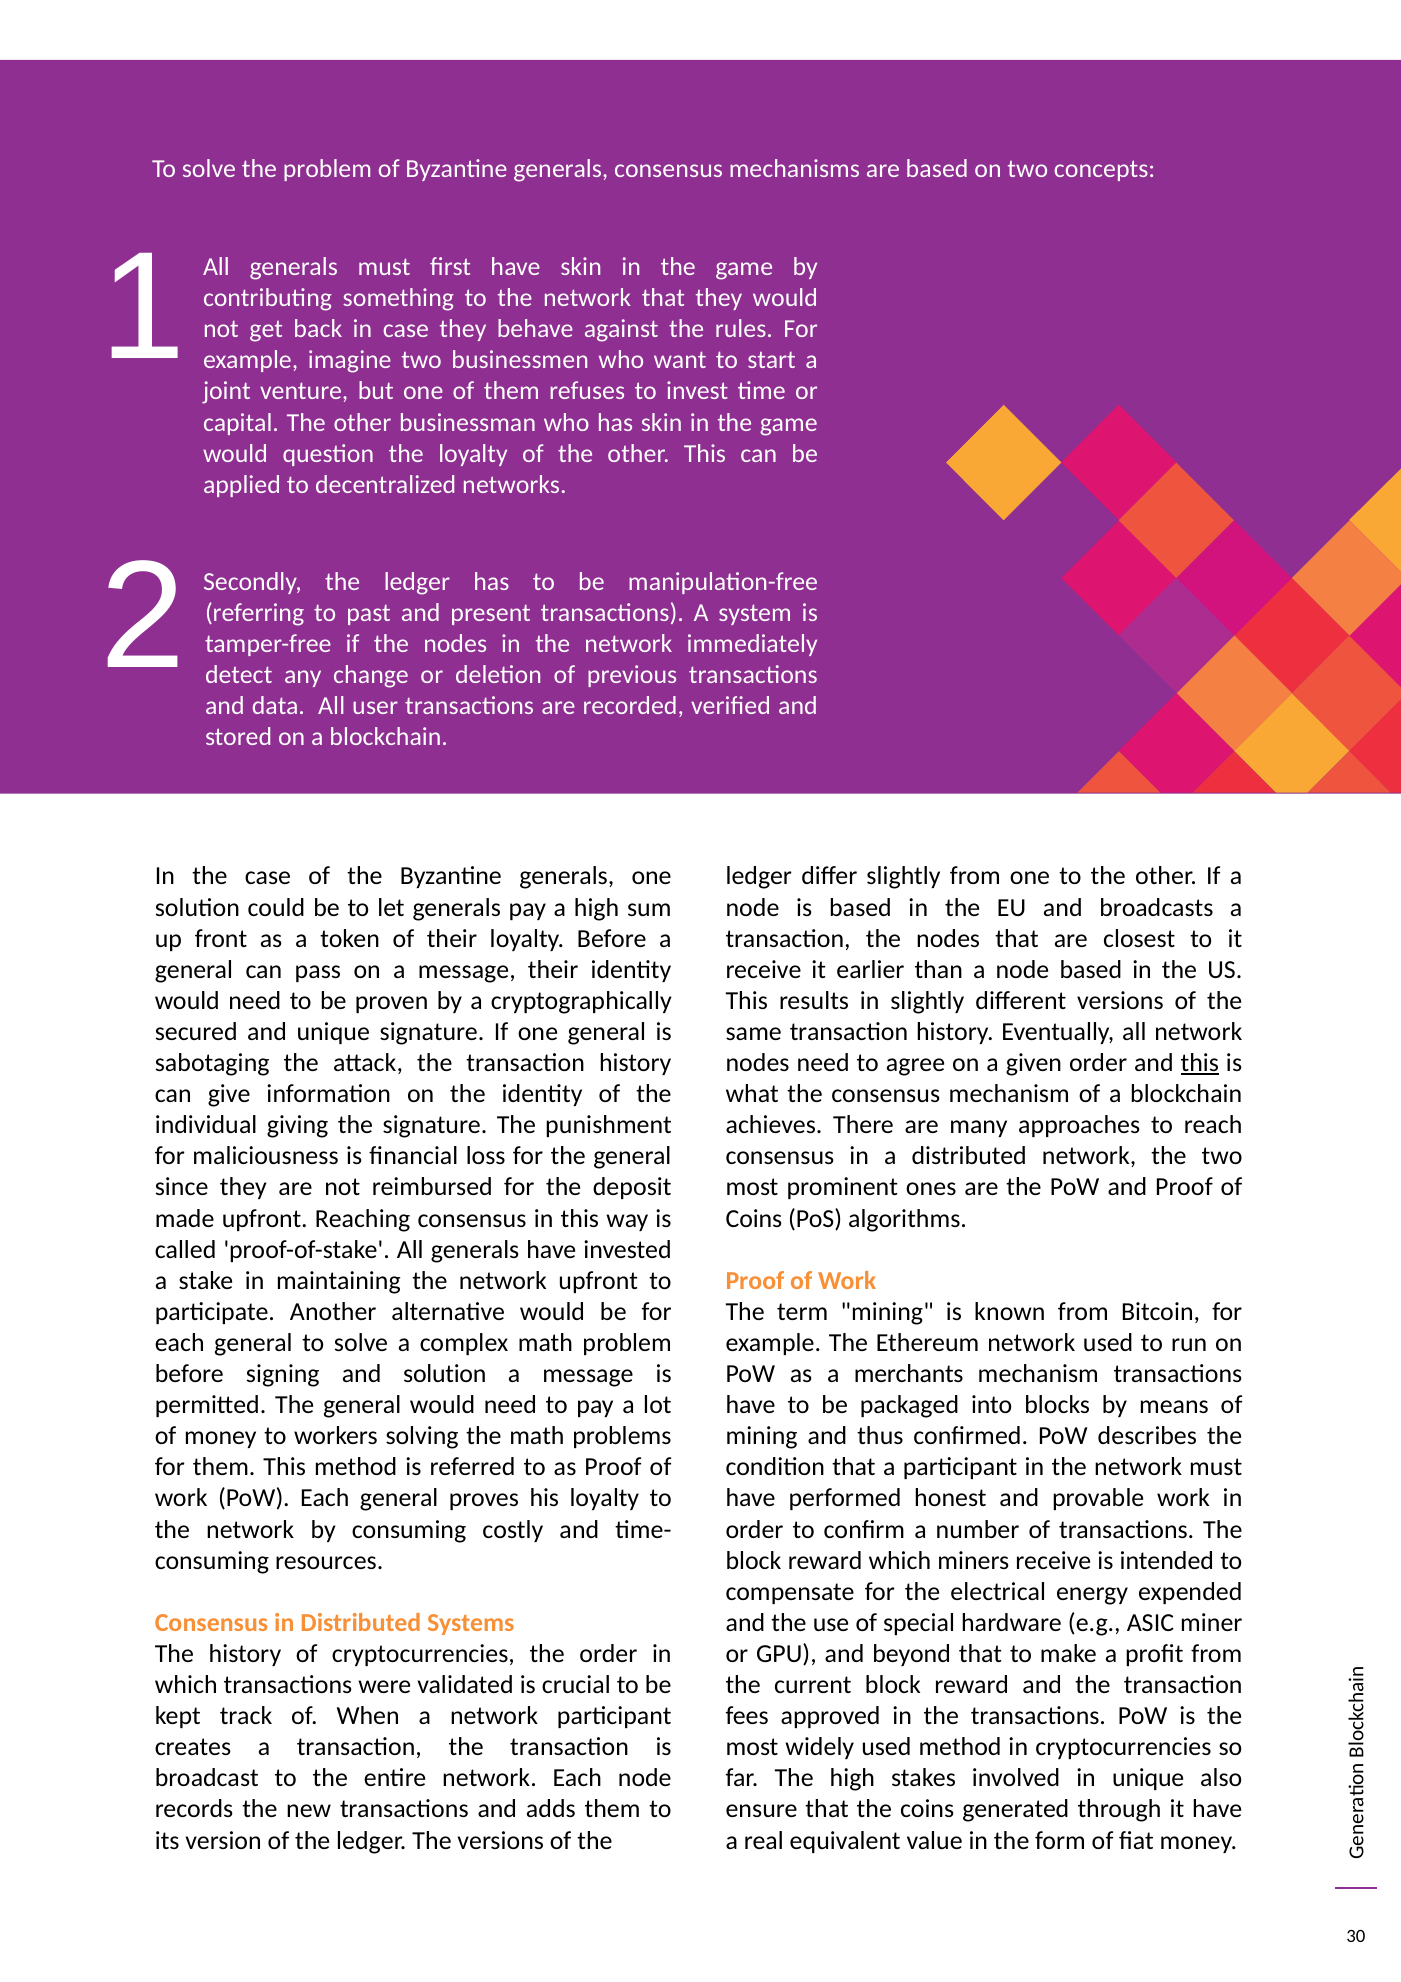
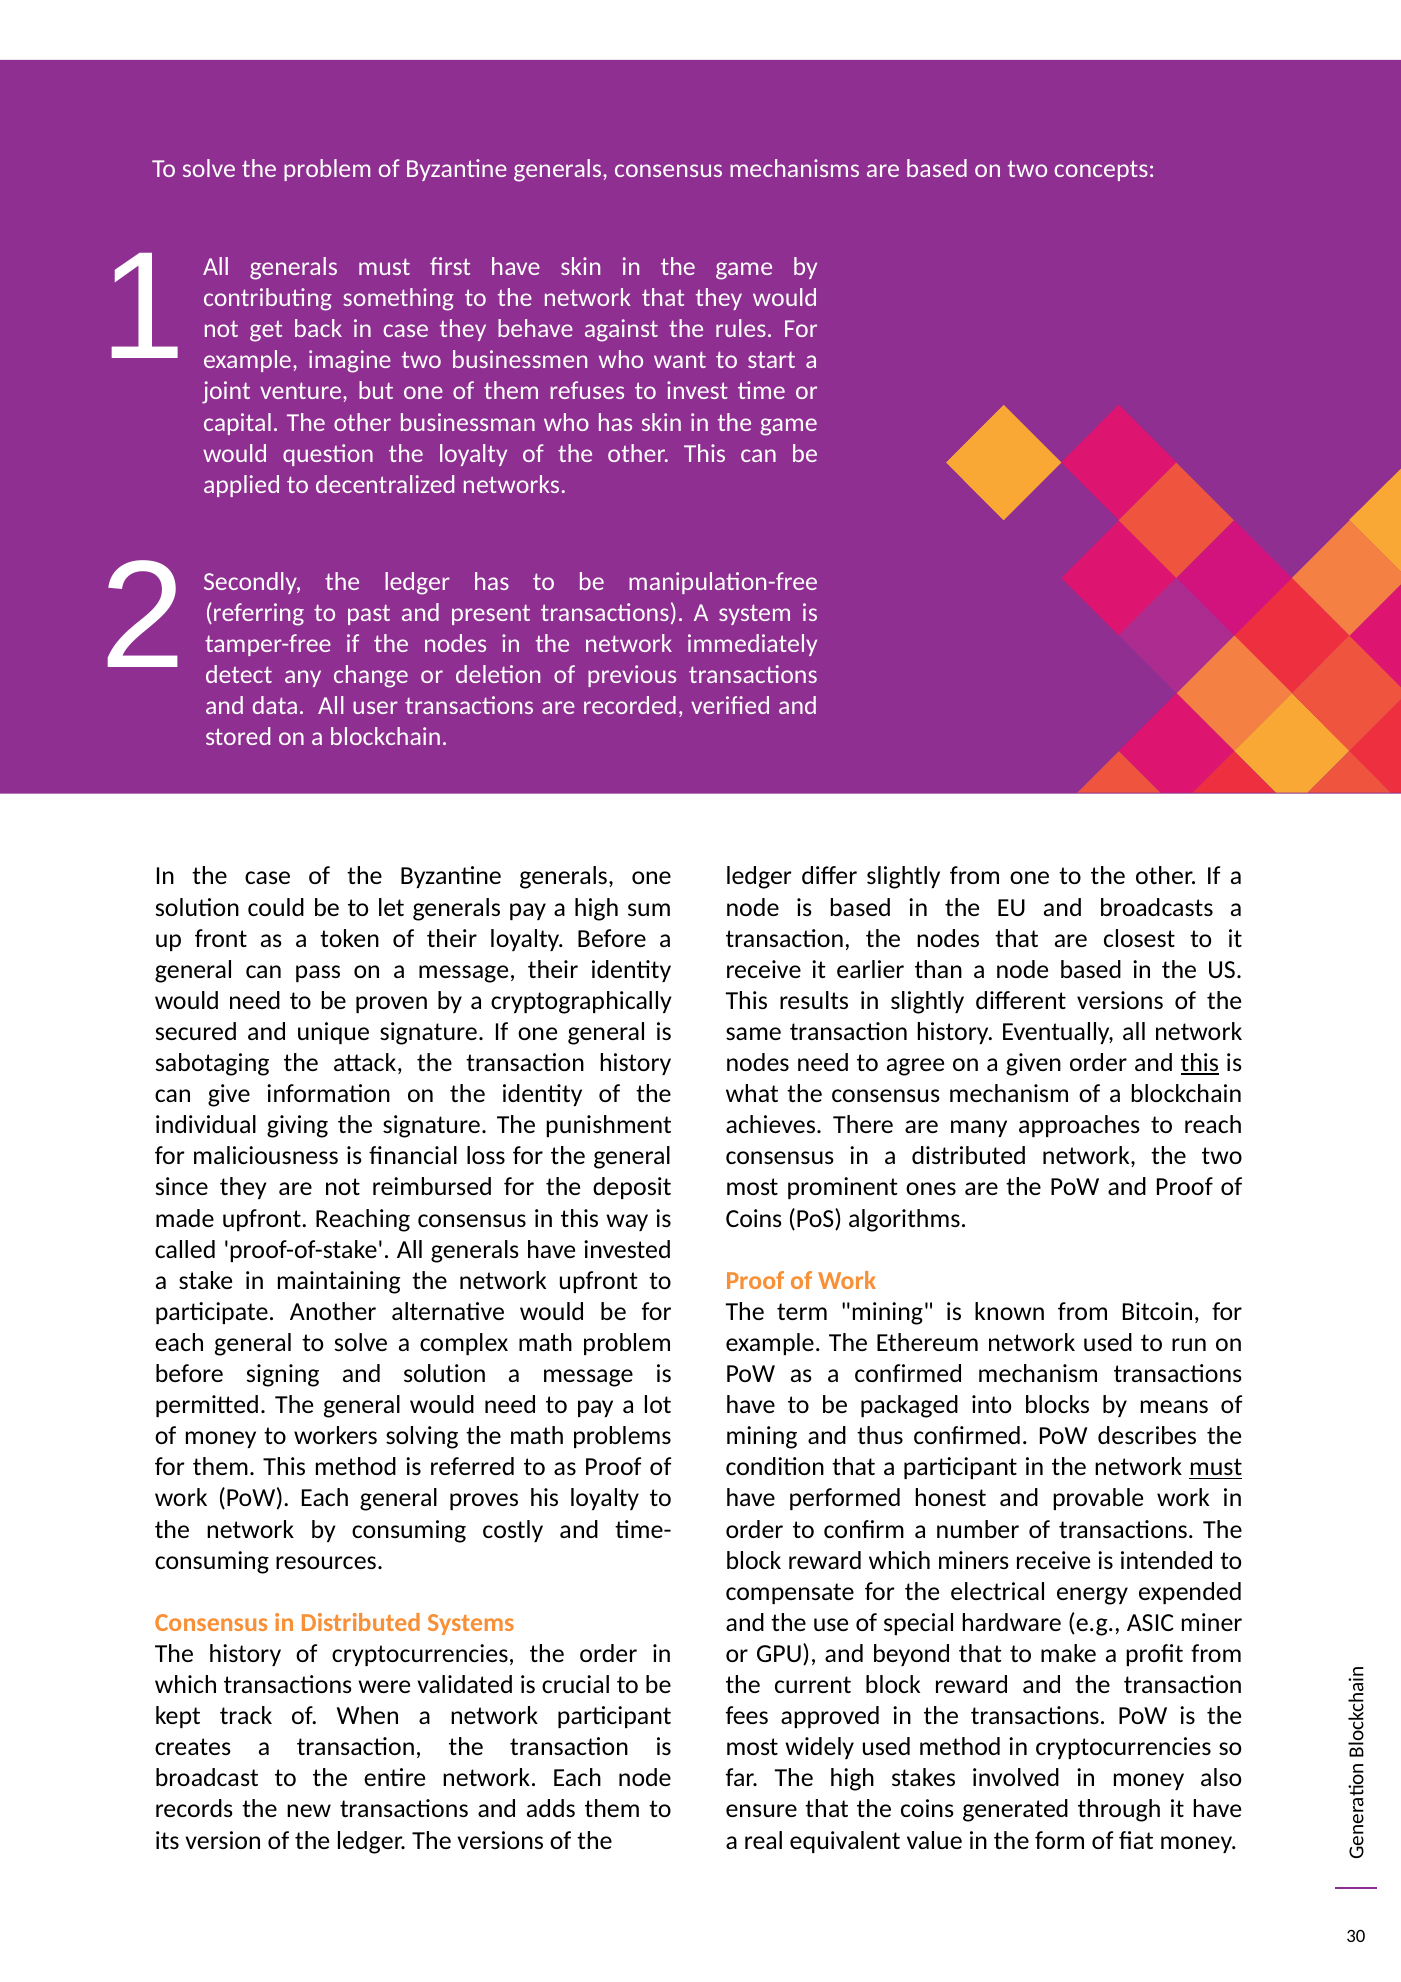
a merchants: merchants -> confirmed (909, 1374)
must underline: none -> present (1216, 1467)
in unique: unique -> money (1148, 1778)
